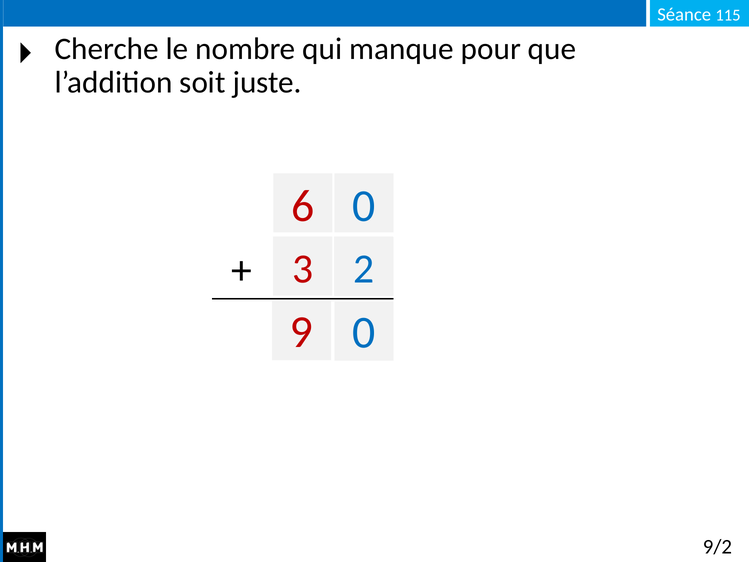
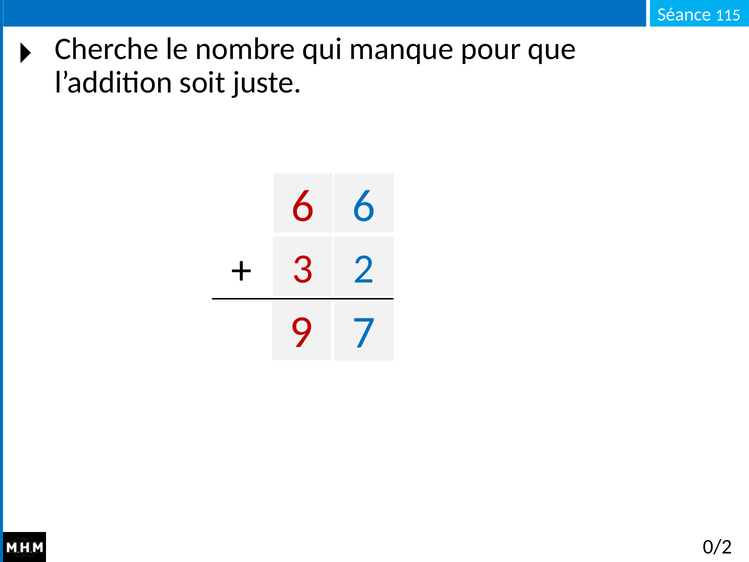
6 0: 0 -> 6 (364, 206)
9 0: 0 -> 7 (364, 333)
9/2: 9/2 -> 0/2 (717, 546)
